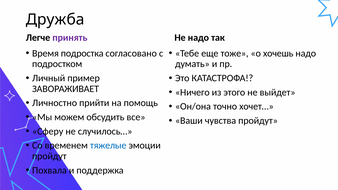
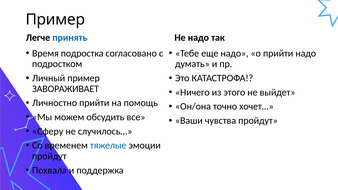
Дружба: Дружба -> Пример (55, 20)
принять colour: purple -> blue (70, 38)
еще тоже: тоже -> надо (235, 53)
о хочешь: хочешь -> прийти (278, 53)
